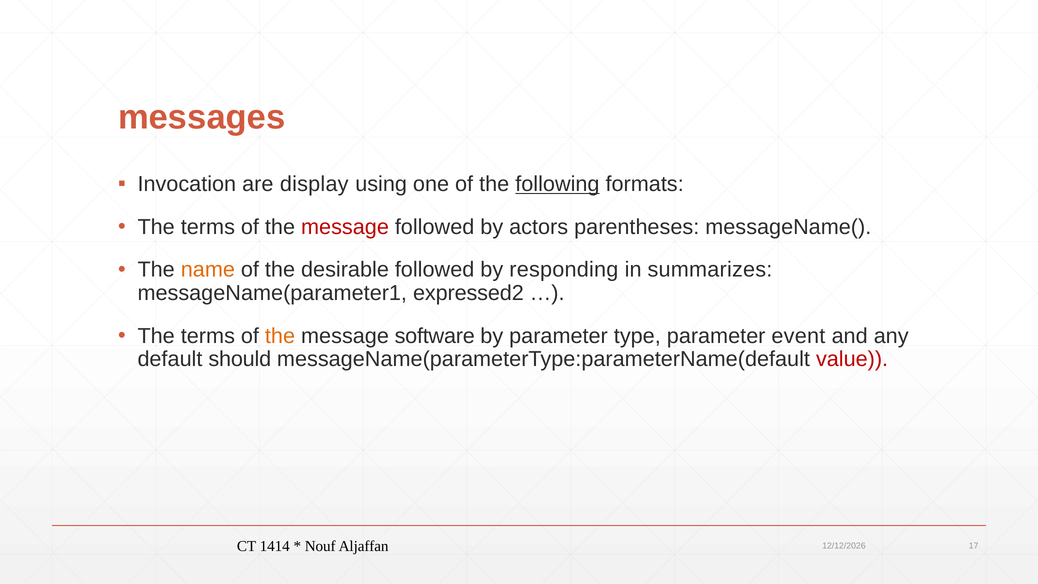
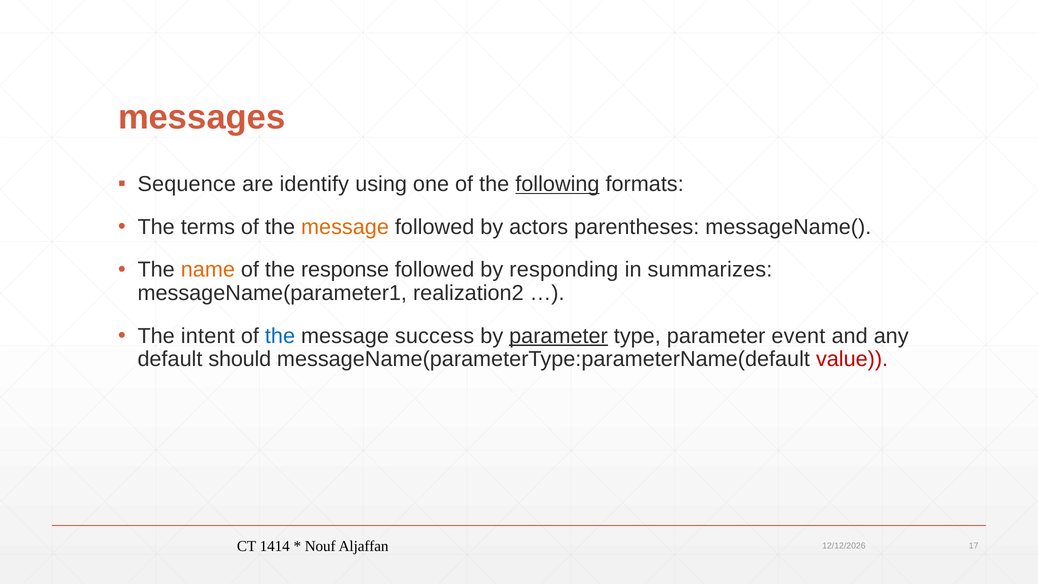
Invocation: Invocation -> Sequence (187, 184)
display: display -> identify (314, 184)
message colour: red -> orange (345, 227)
desirable: desirable -> response (345, 270)
expressed2: expressed2 -> realization2 (468, 293)
terms: terms -> intent (208, 336)
the colour: orange -> blue (280, 336)
software: software -> success (435, 336)
parameter underline: none -> present (559, 336)
